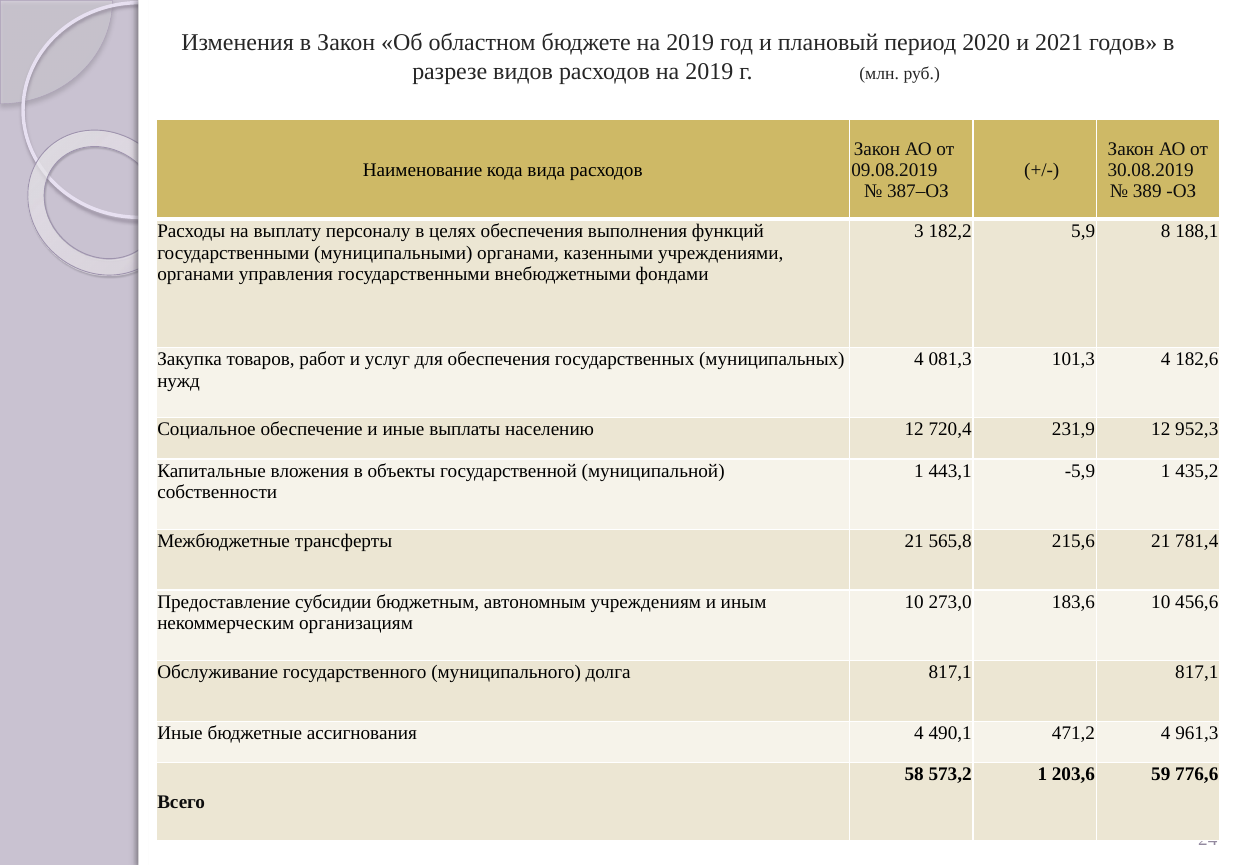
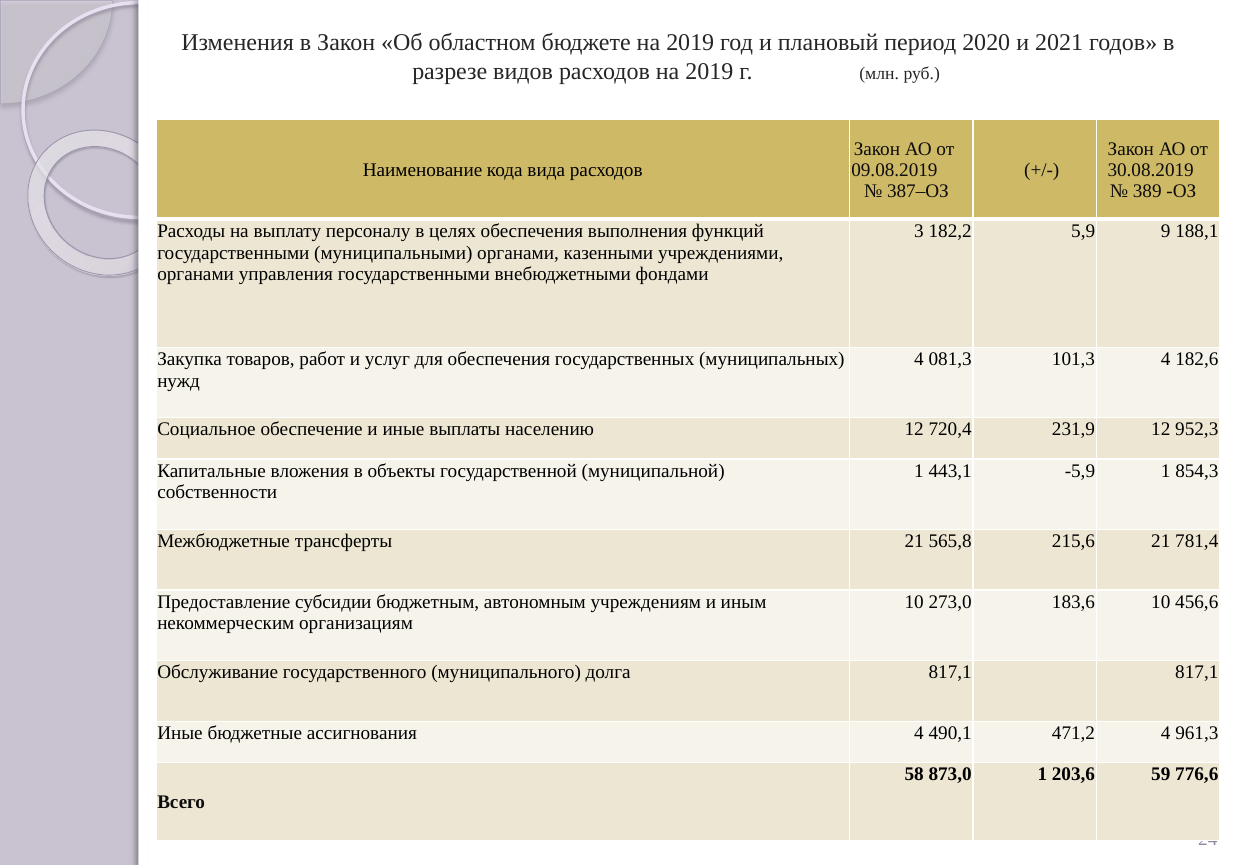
8: 8 -> 9 (1166, 231)
435,2: 435,2 -> 854,3 (1197, 471)
573,2: 573,2 -> 873,0 (950, 774)
